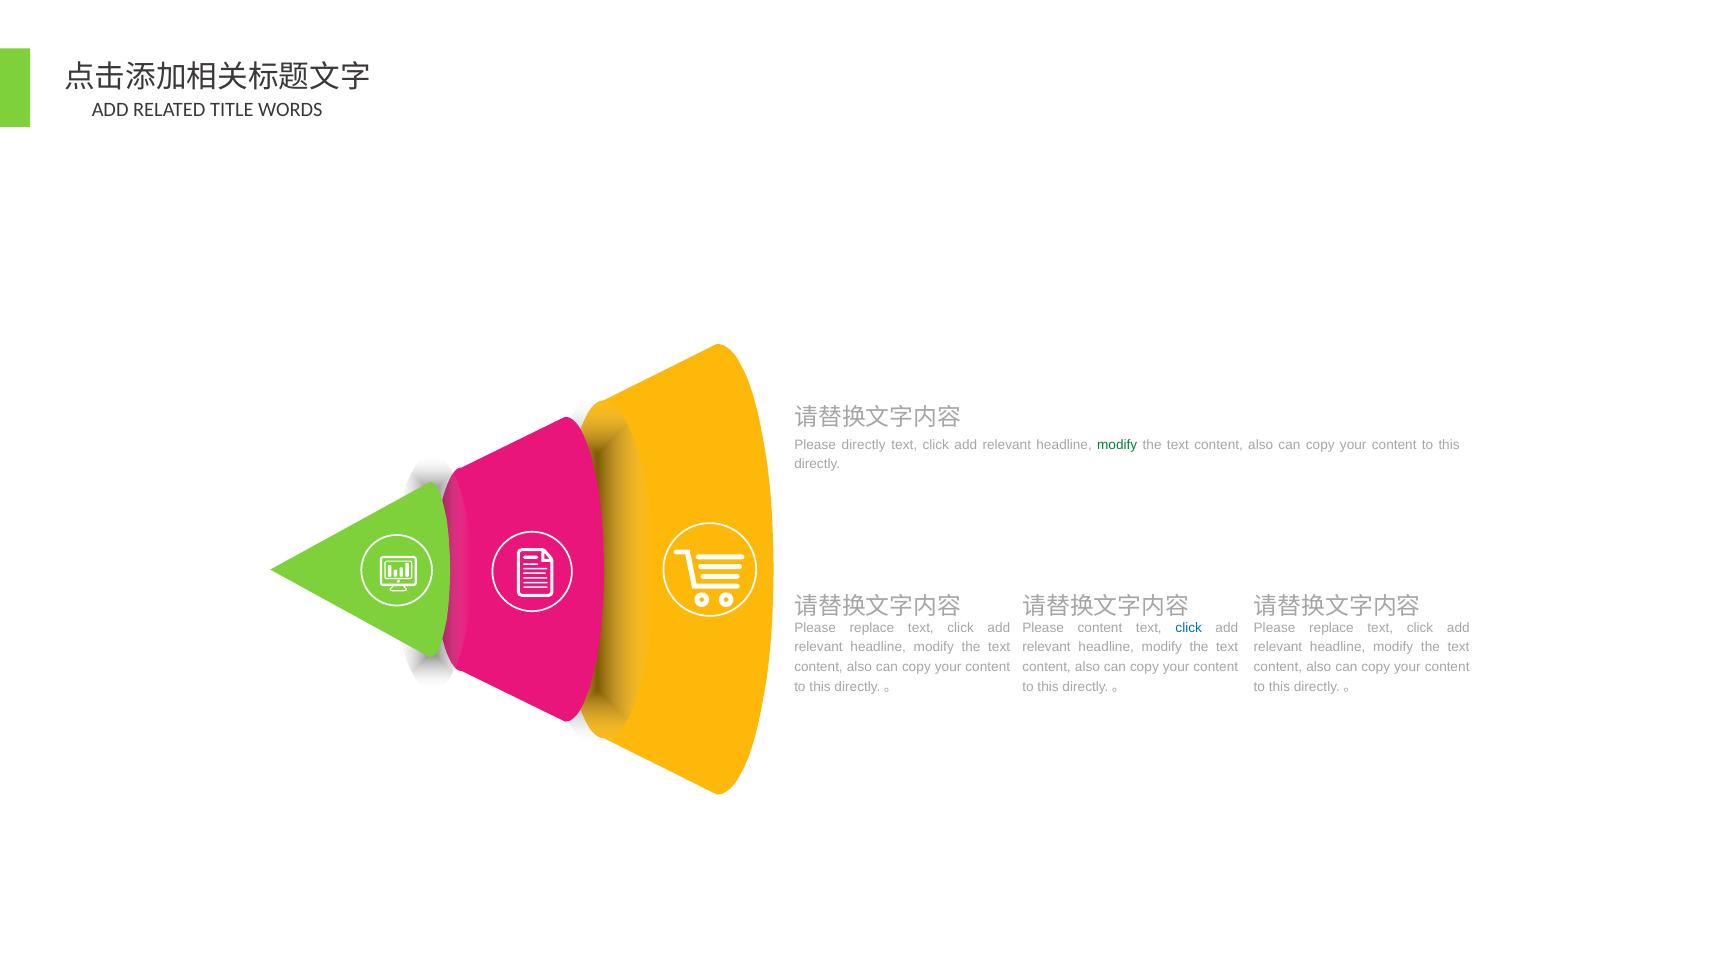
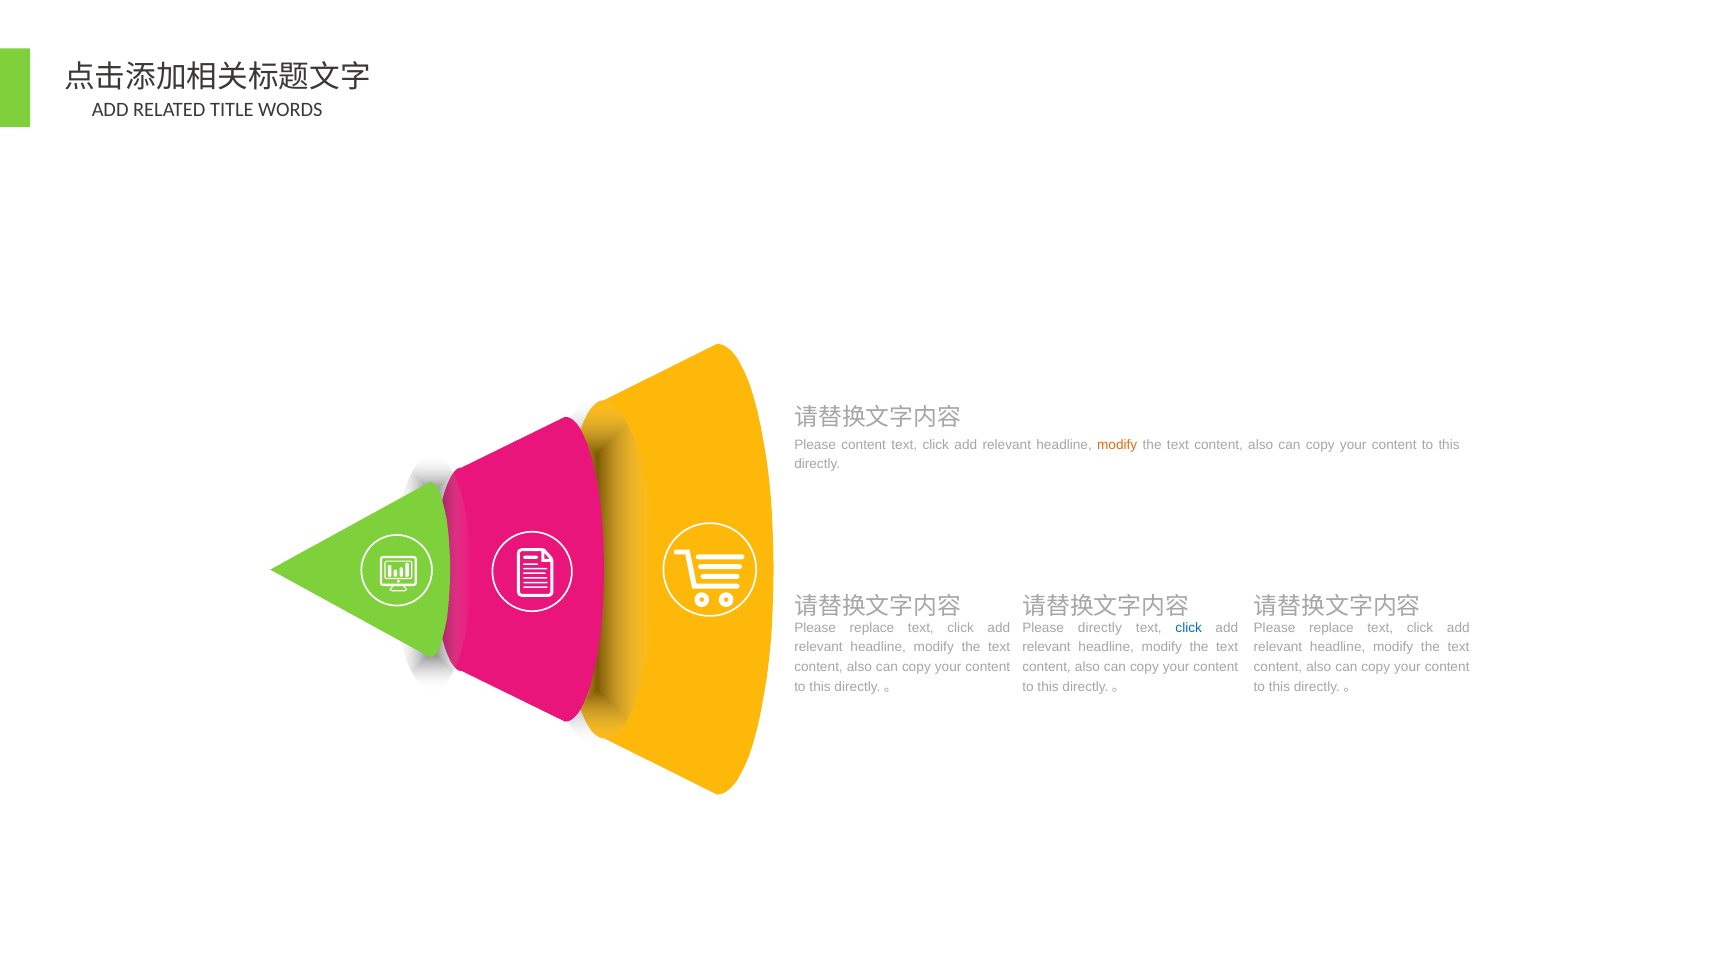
Please directly: directly -> content (864, 445)
modify colour: green -> orange (1117, 445)
Please content: content -> directly (1100, 628)
